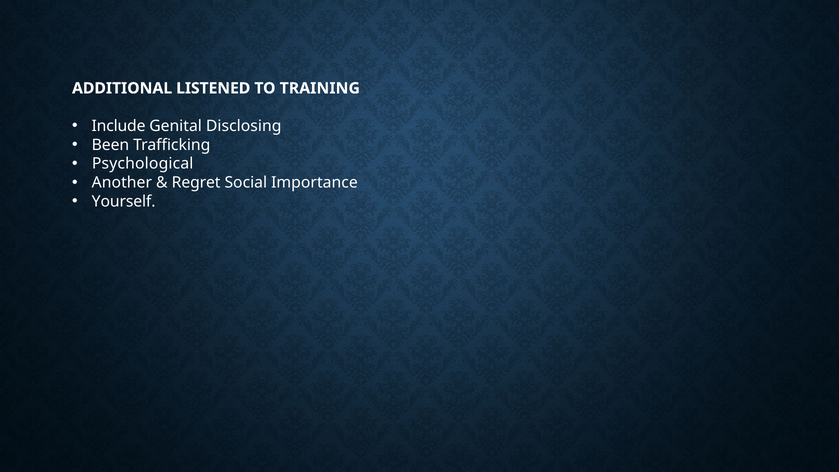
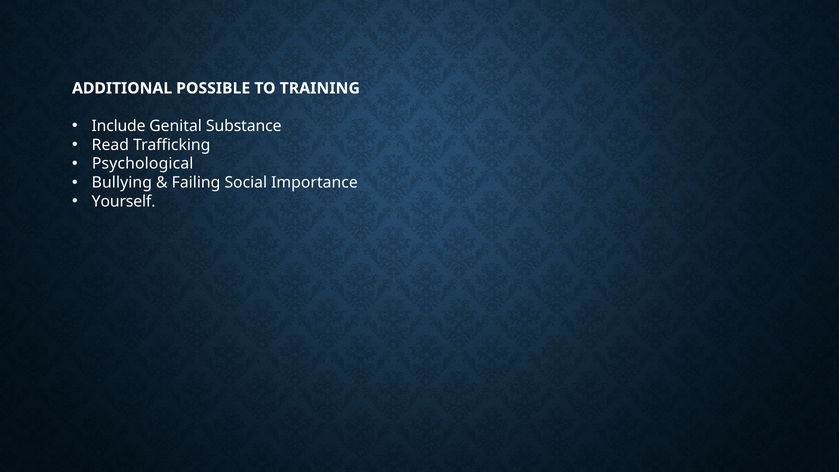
LISTENED: LISTENED -> POSSIBLE (213, 88)
Disclosing: Disclosing -> Substance (244, 126)
Been: Been -> Read (110, 145)
Another: Another -> Bullying (122, 183)
Regret: Regret -> Failing (196, 183)
